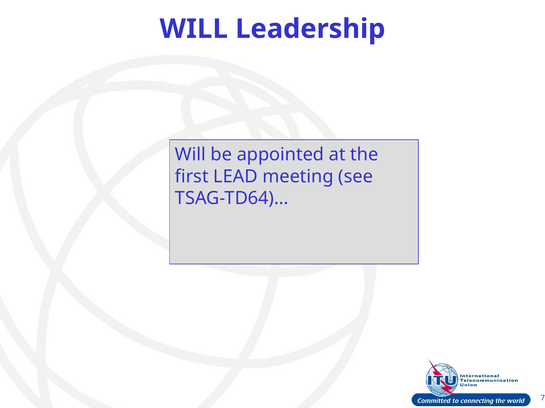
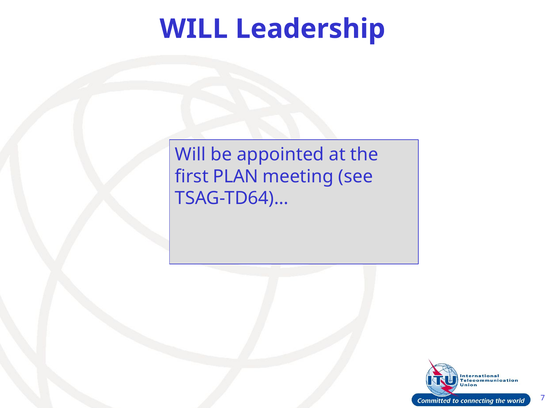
LEAD: LEAD -> PLAN (236, 177)
